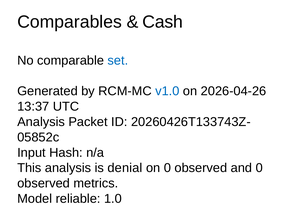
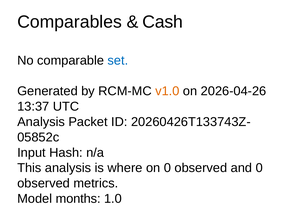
v1.0 colour: blue -> orange (167, 91)
denial: denial -> where (125, 168)
reliable: reliable -> months (78, 199)
